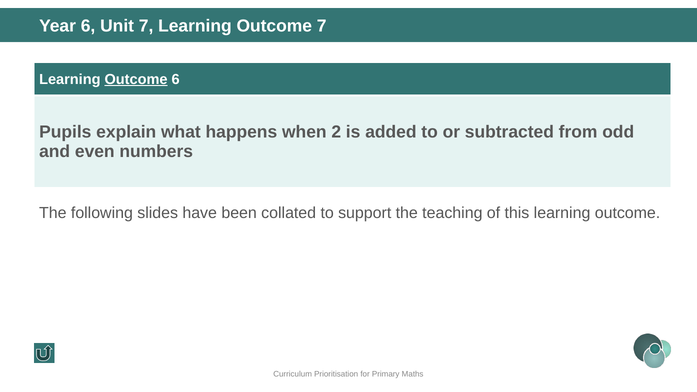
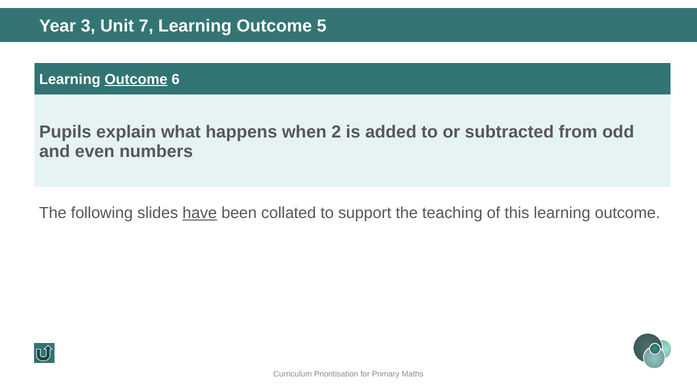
Year 6: 6 -> 3 (88, 26)
Outcome 7: 7 -> 5 (322, 26)
have underline: none -> present (200, 213)
